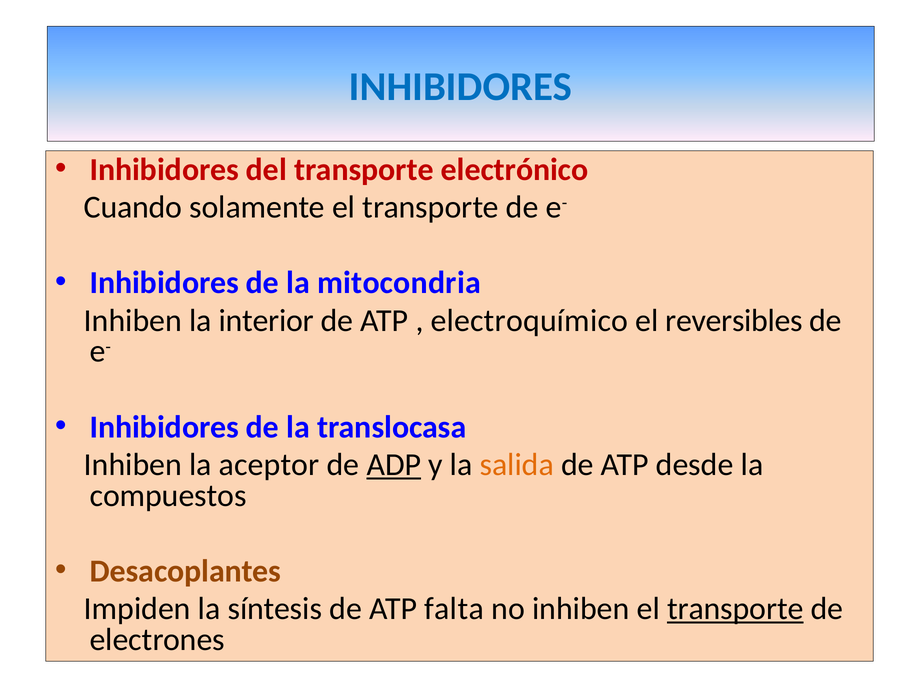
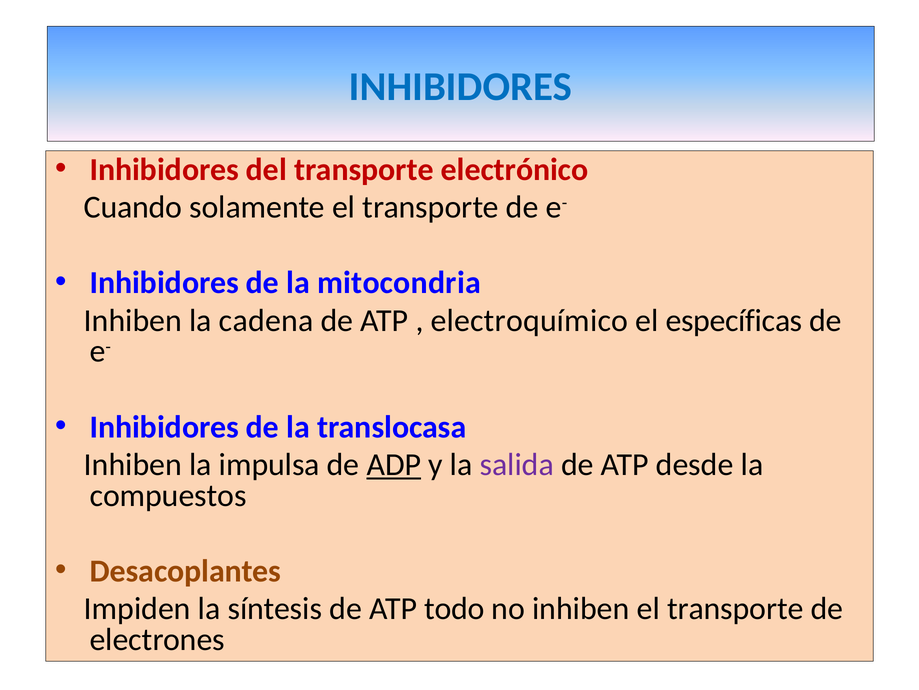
interior: interior -> cadena (266, 320)
reversibles: reversibles -> específicas (734, 320)
aceptor: aceptor -> impulsa (269, 464)
salida colour: orange -> purple (517, 464)
falta: falta -> todo (454, 608)
transporte underline: present -> none (735, 608)
